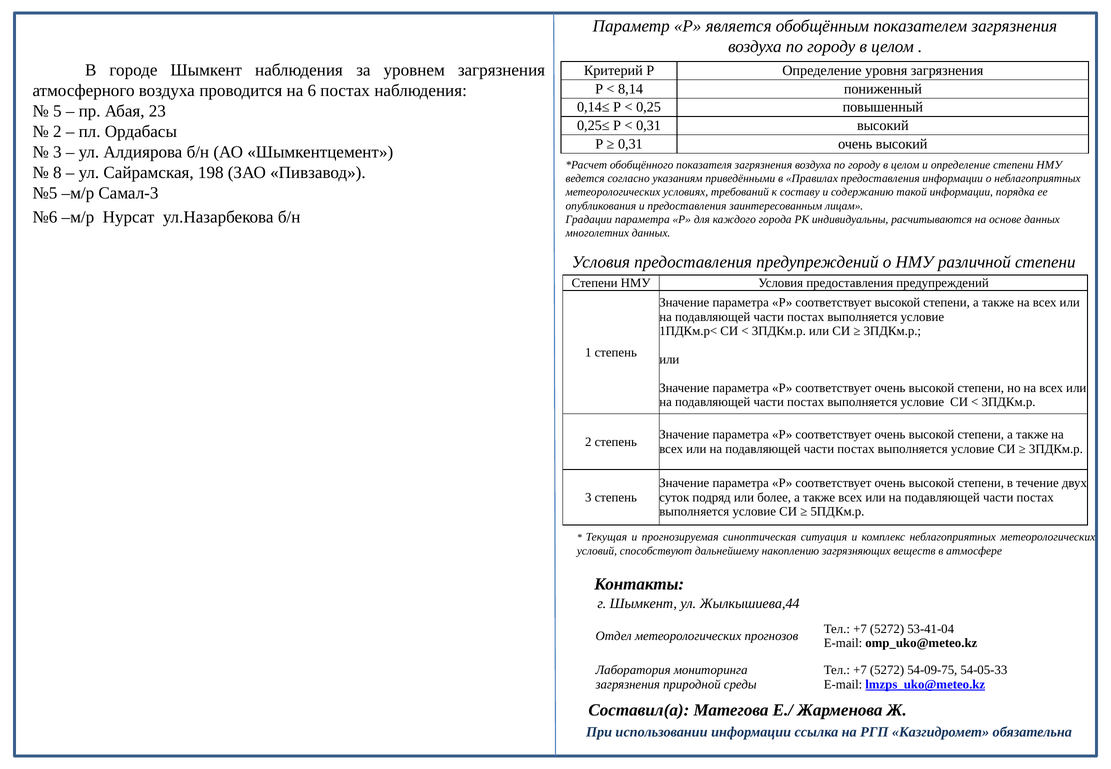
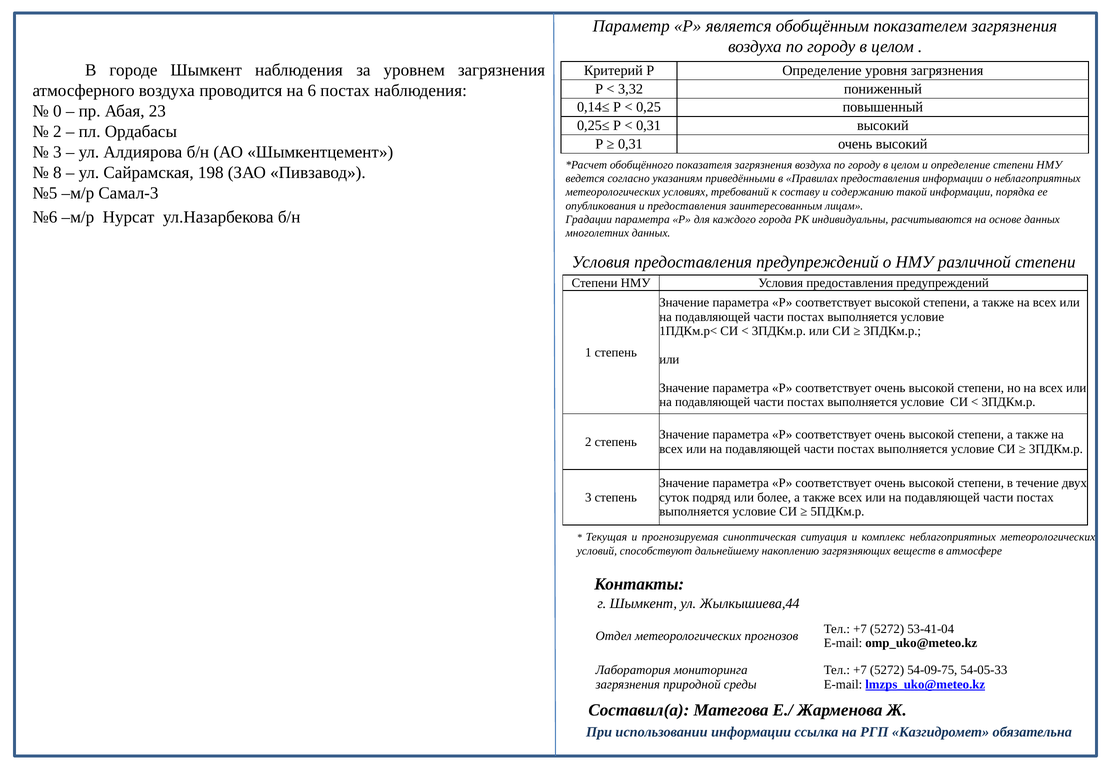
8,14: 8,14 -> 3,32 (631, 89)
5: 5 -> 0 (57, 111)
